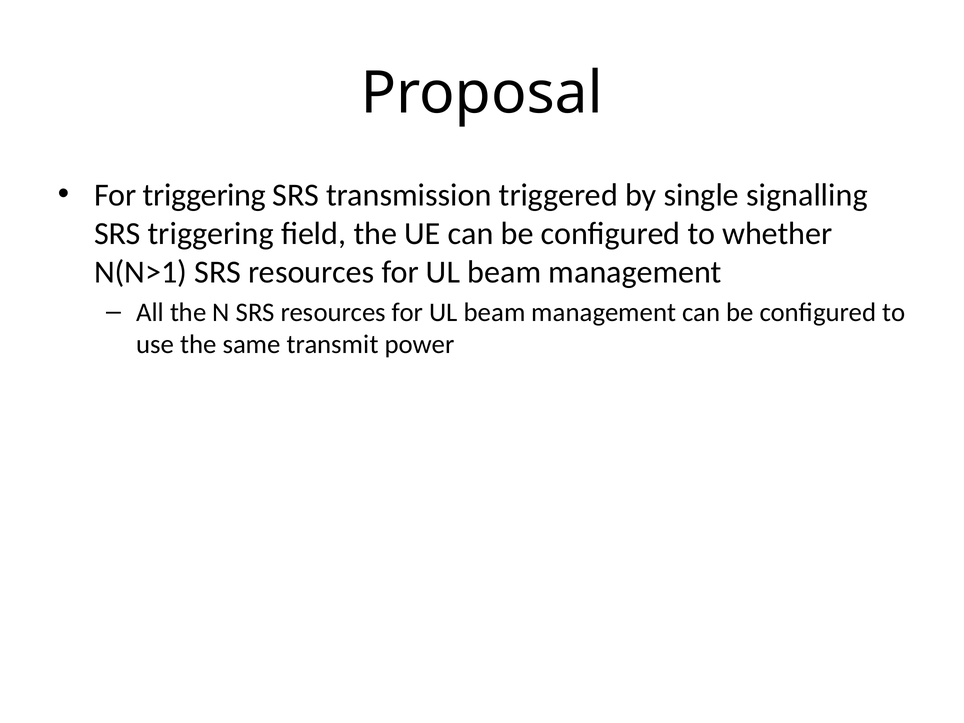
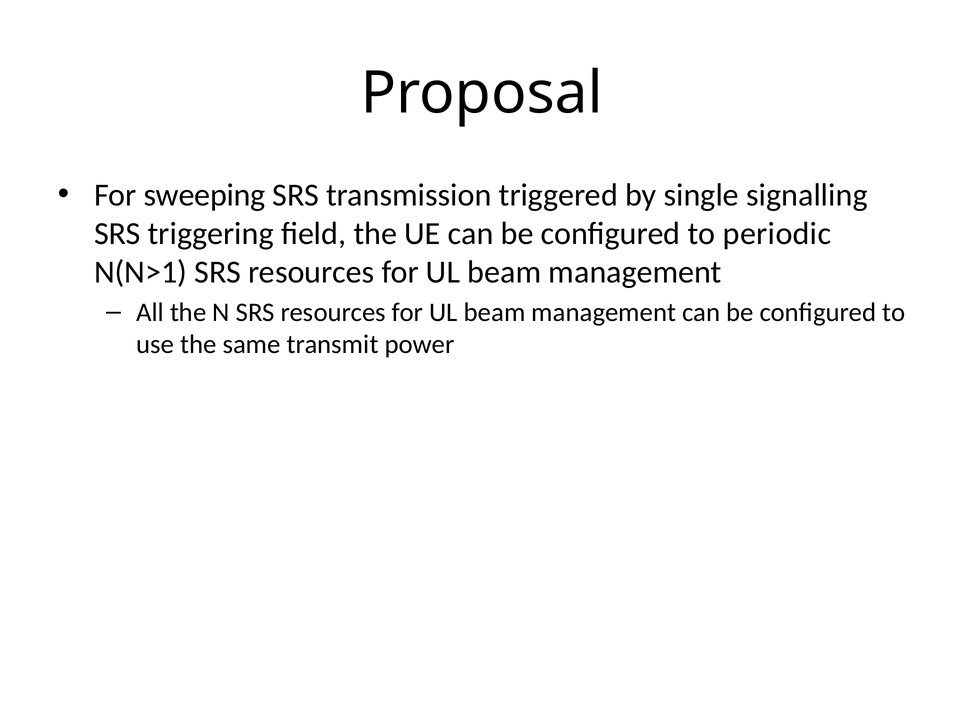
For triggering: triggering -> sweeping (205, 195)
whether: whether -> periodic (777, 234)
